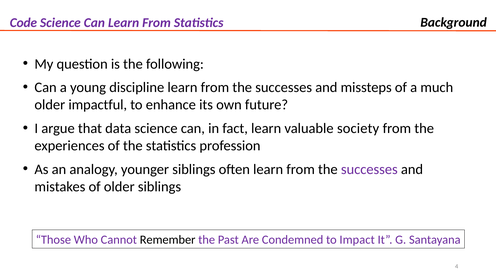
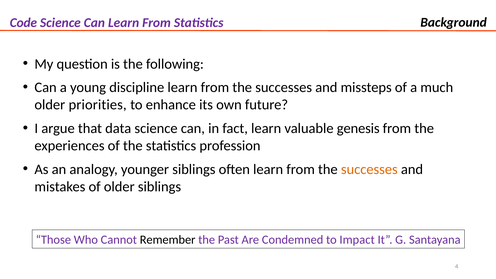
impactful: impactful -> priorities (98, 105)
society: society -> genesis (358, 128)
successes colour: purple -> orange (369, 169)
